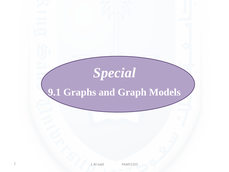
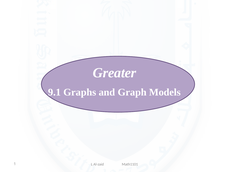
Special: Special -> Greater (115, 73)
